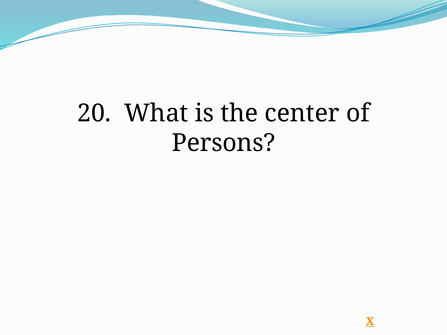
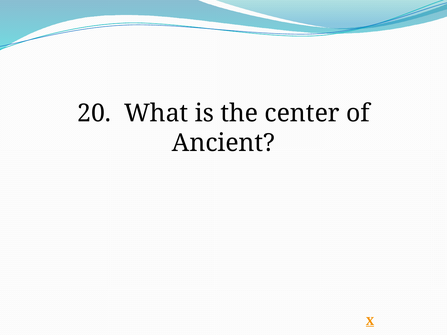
Persons: Persons -> Ancient (224, 143)
